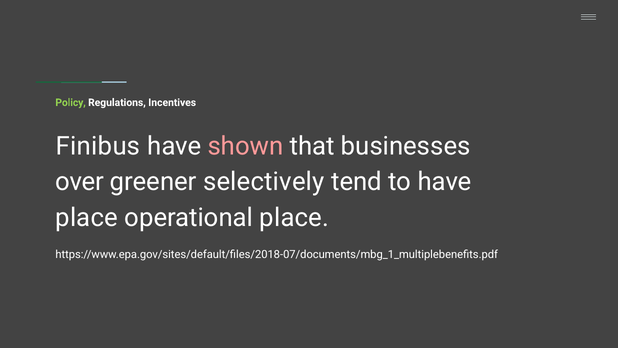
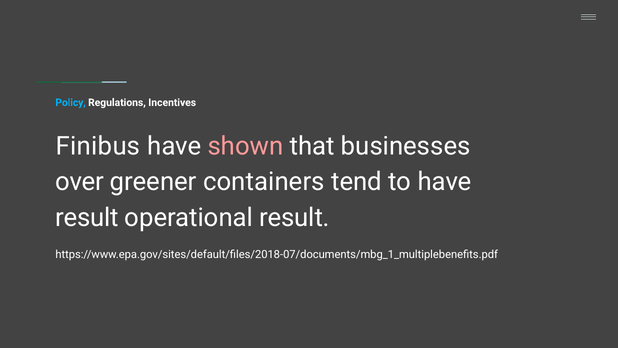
Policy colour: light green -> light blue (71, 102)
selectively: selectively -> containers (264, 182)
place: place -> result (87, 217)
operational place: place -> result (294, 217)
